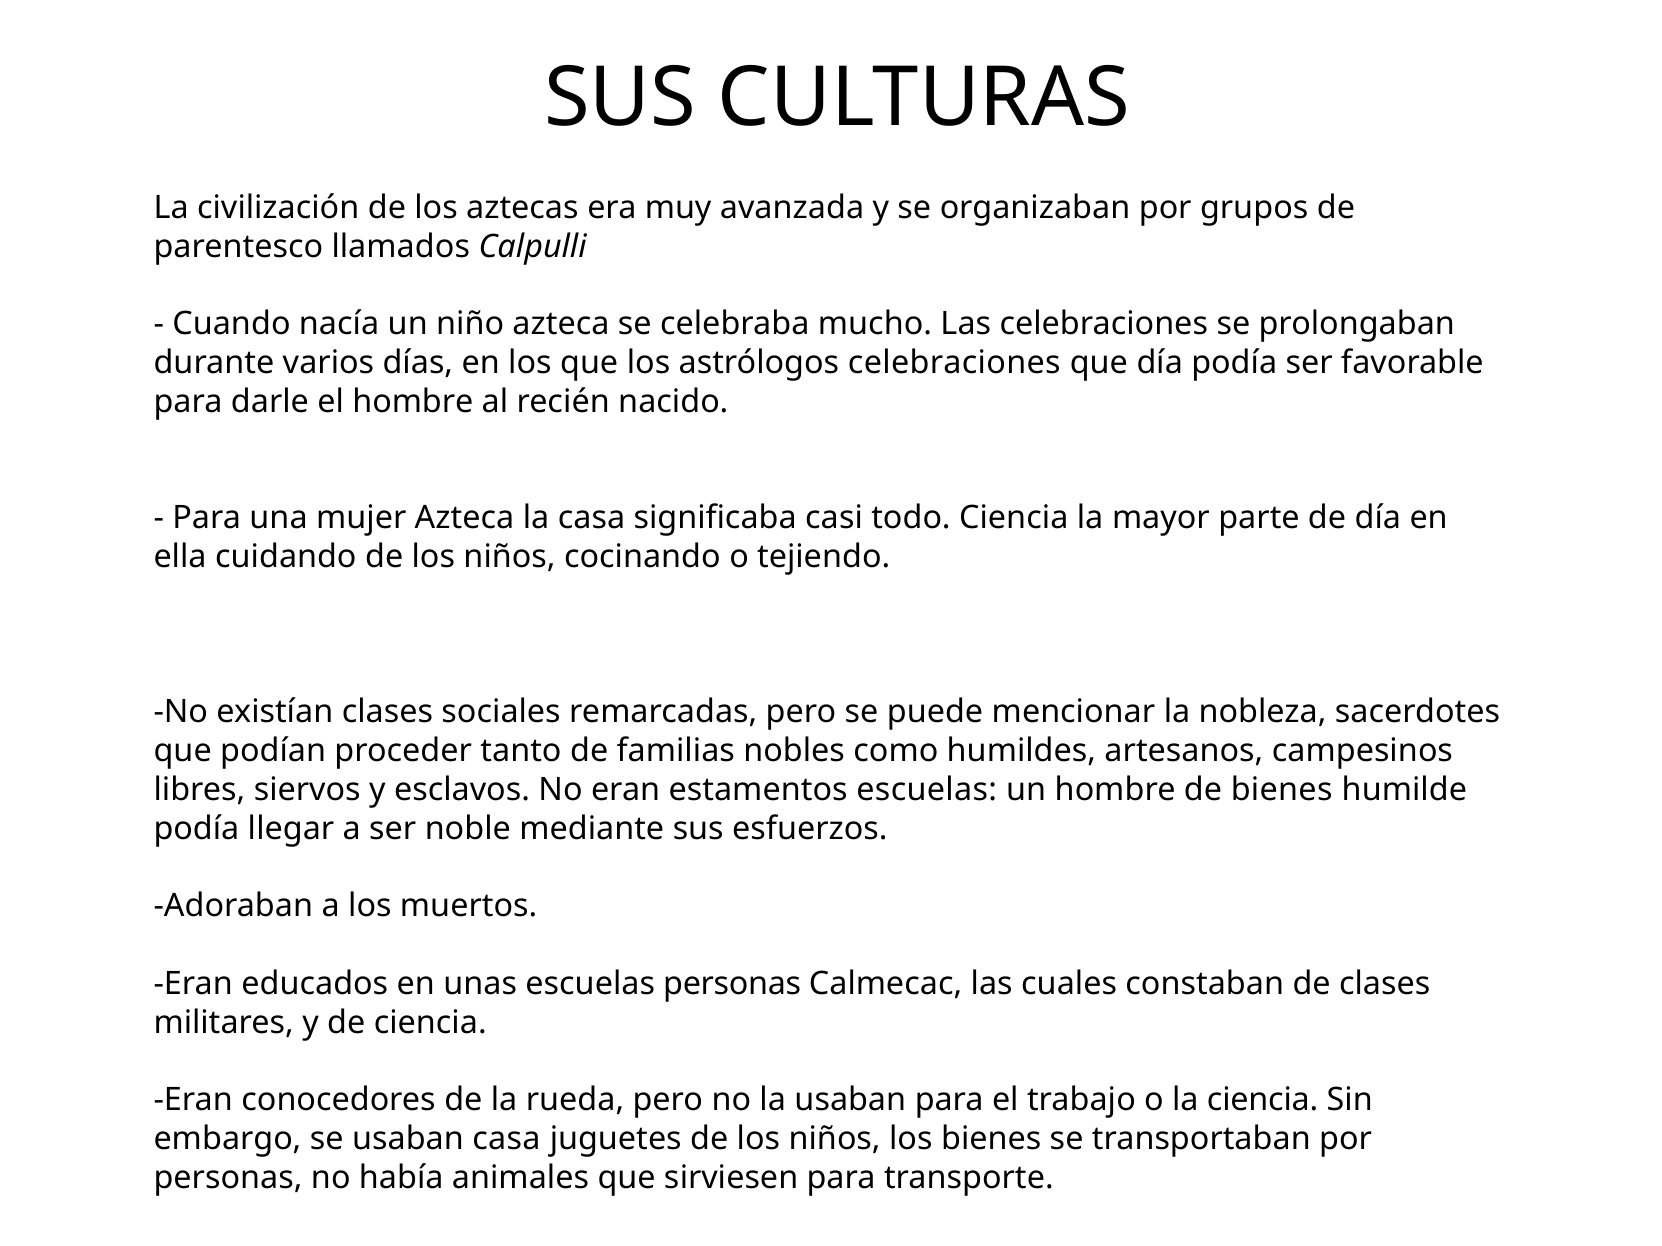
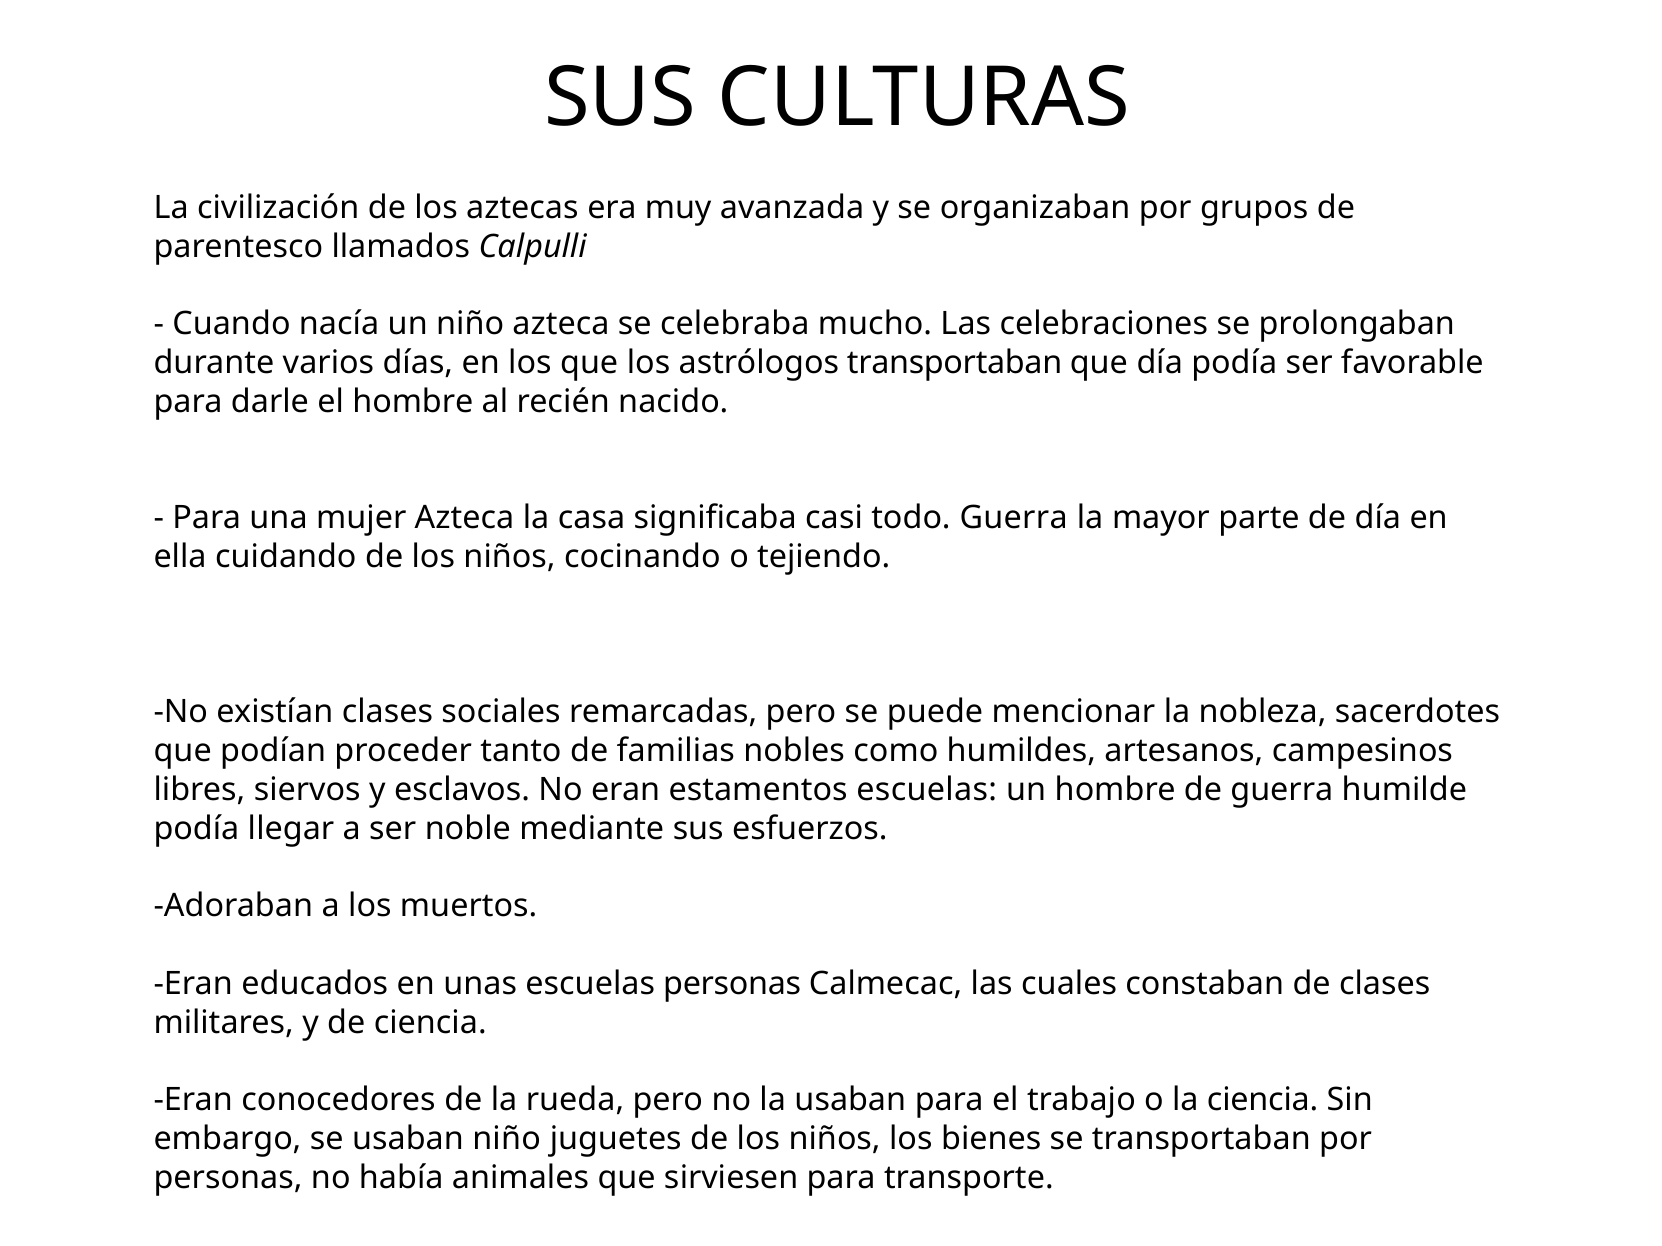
astrólogos celebraciones: celebraciones -> transportaban (955, 363)
todo Ciencia: Ciencia -> Guerra (1014, 518)
de bienes: bienes -> guerra (1282, 790)
usaban casa: casa -> niño (507, 1139)
